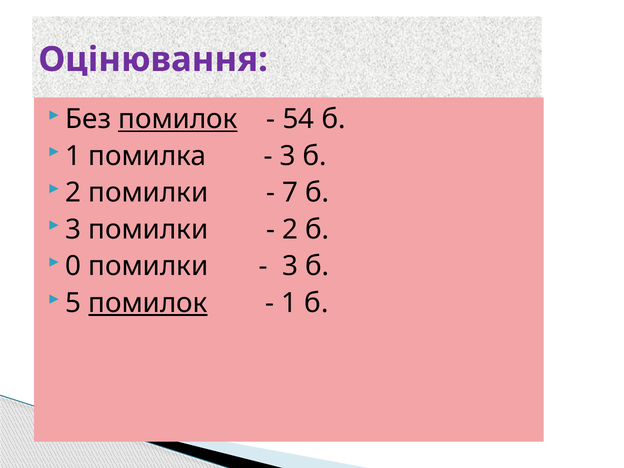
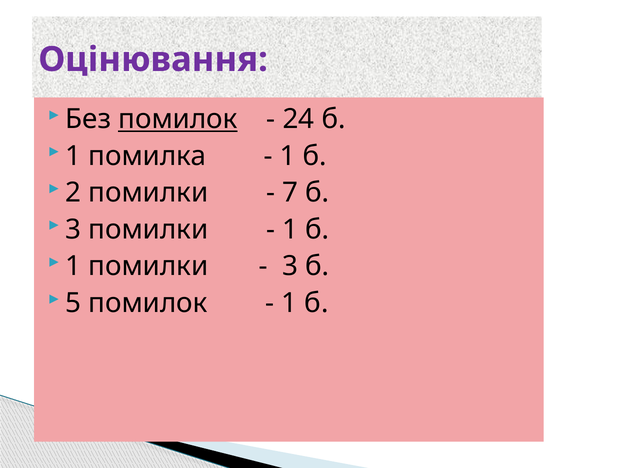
54: 54 -> 24 (298, 119)
3: 3 -> 1 (288, 156)
2: 2 -> 1 (290, 229)
0: 0 -> 1 (73, 266)
помилок underline: present -> none (148, 303)
